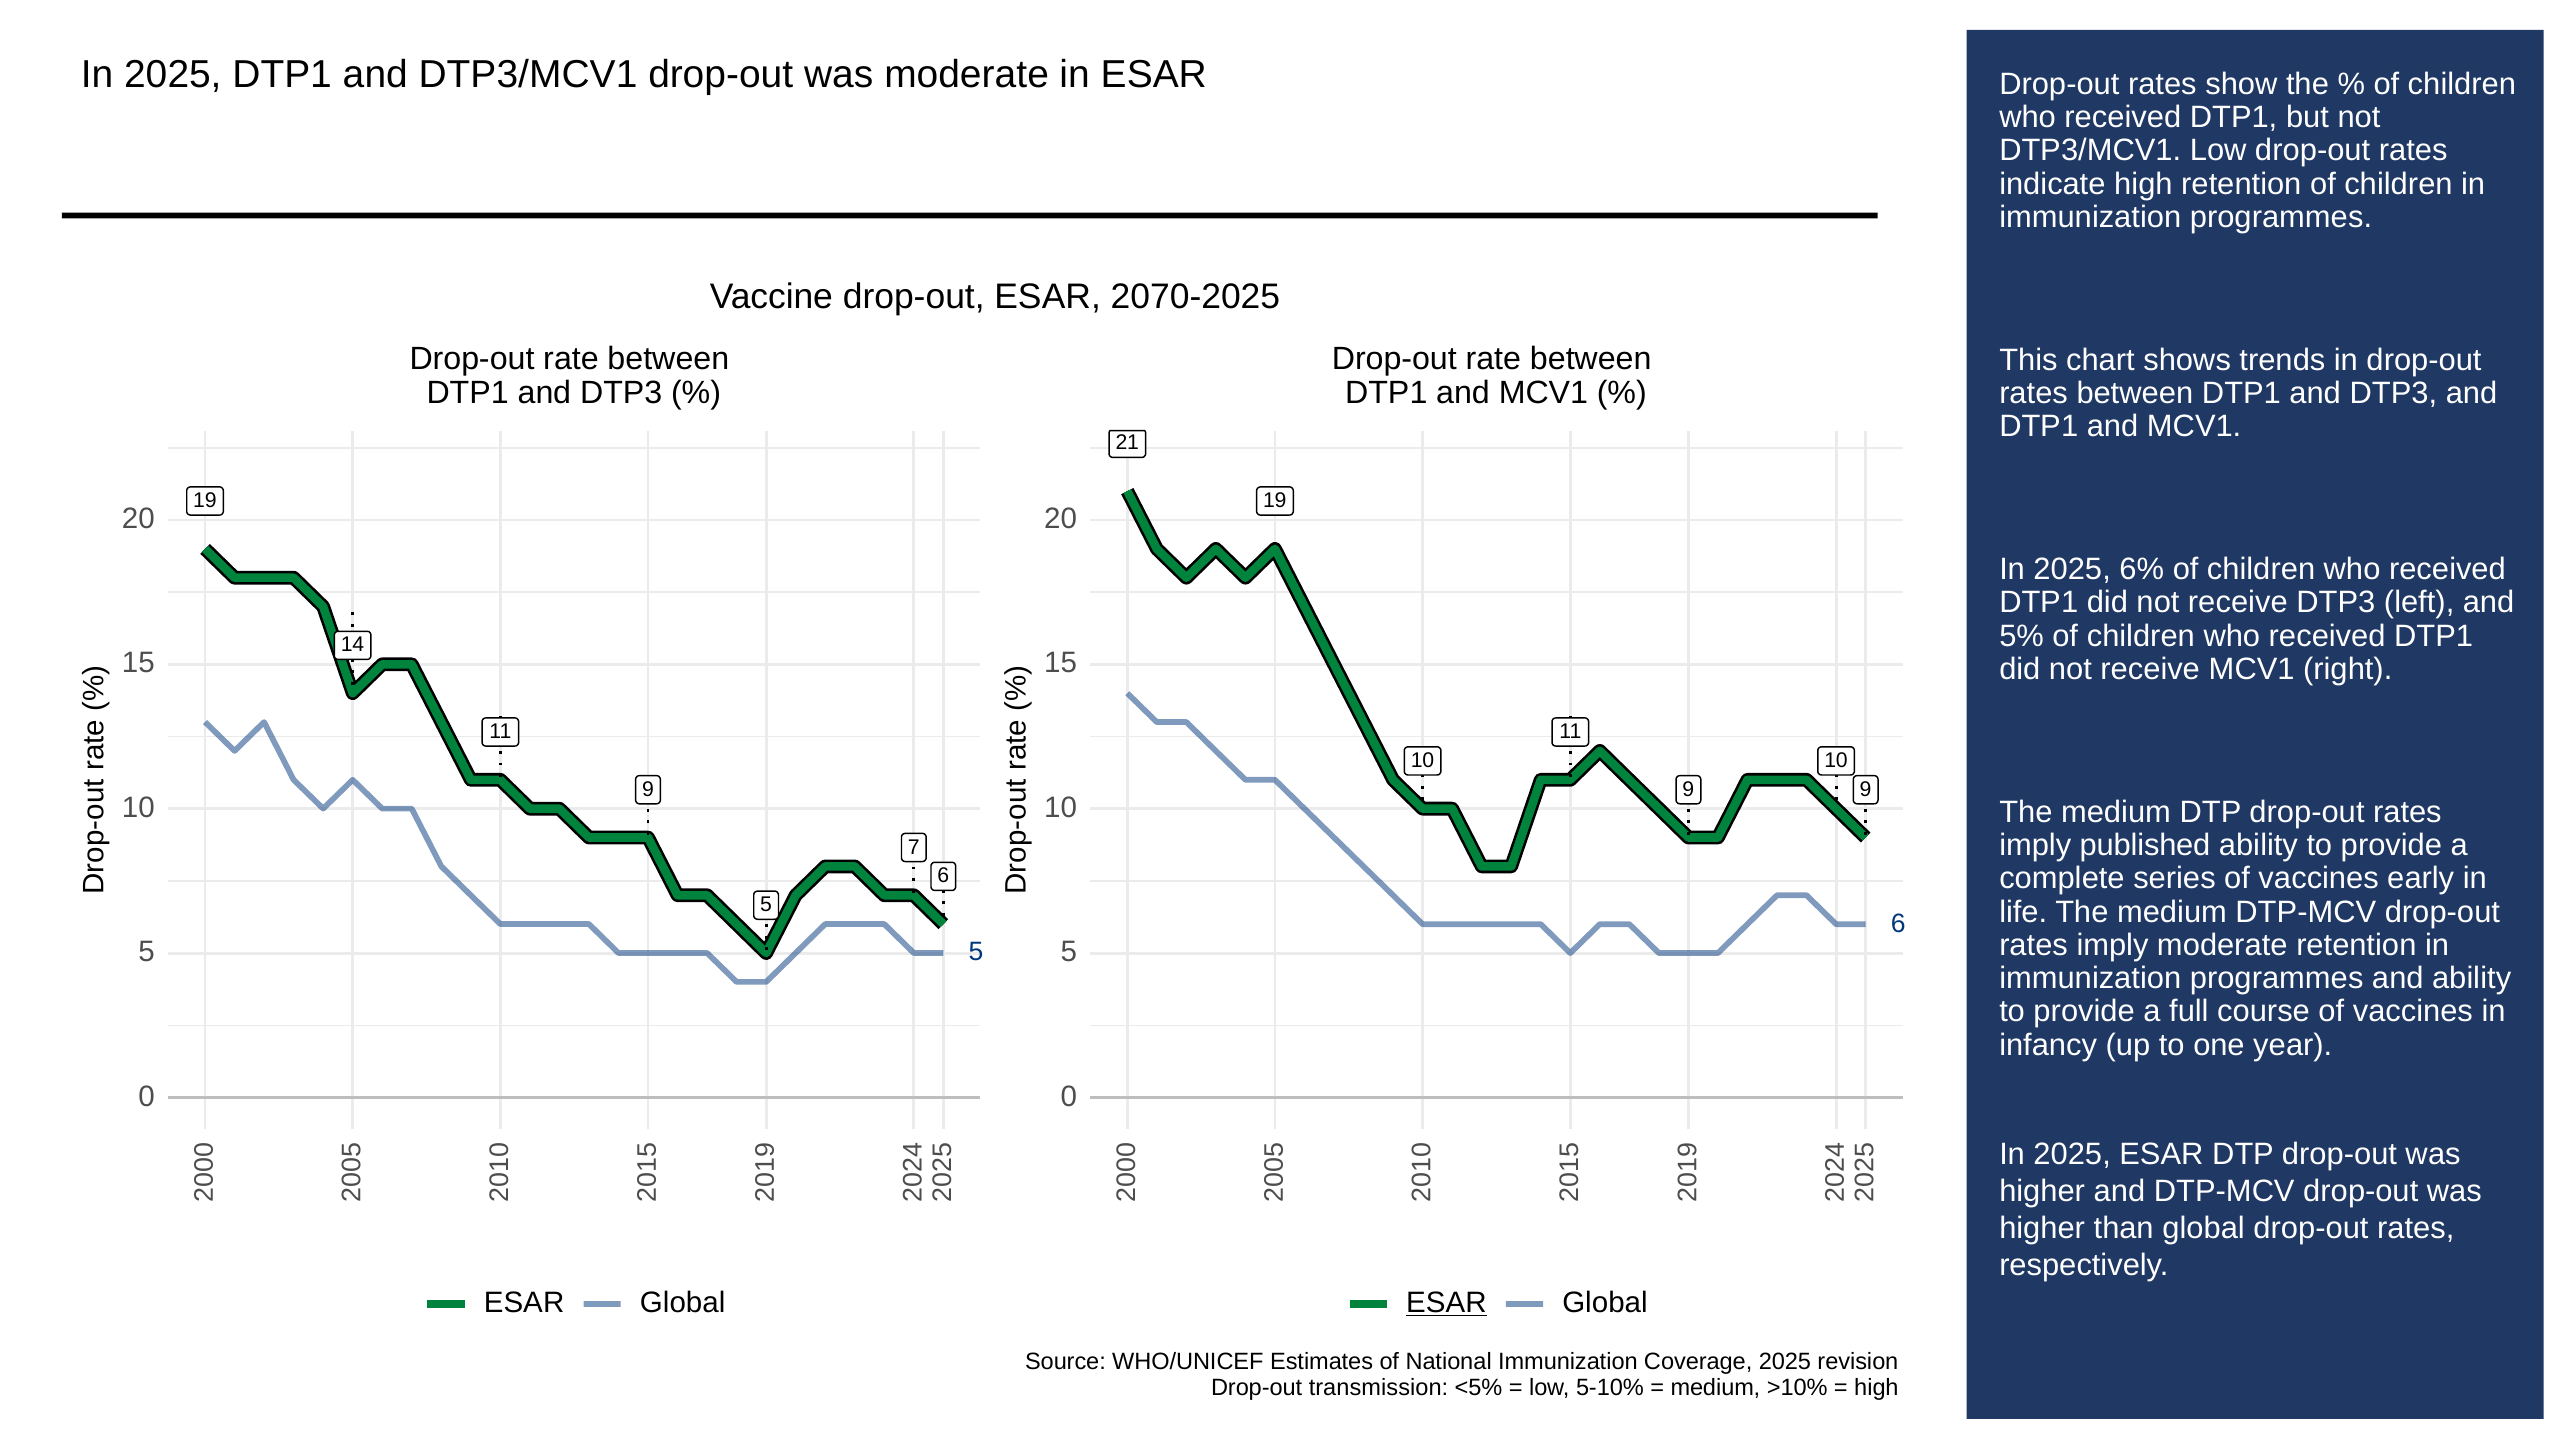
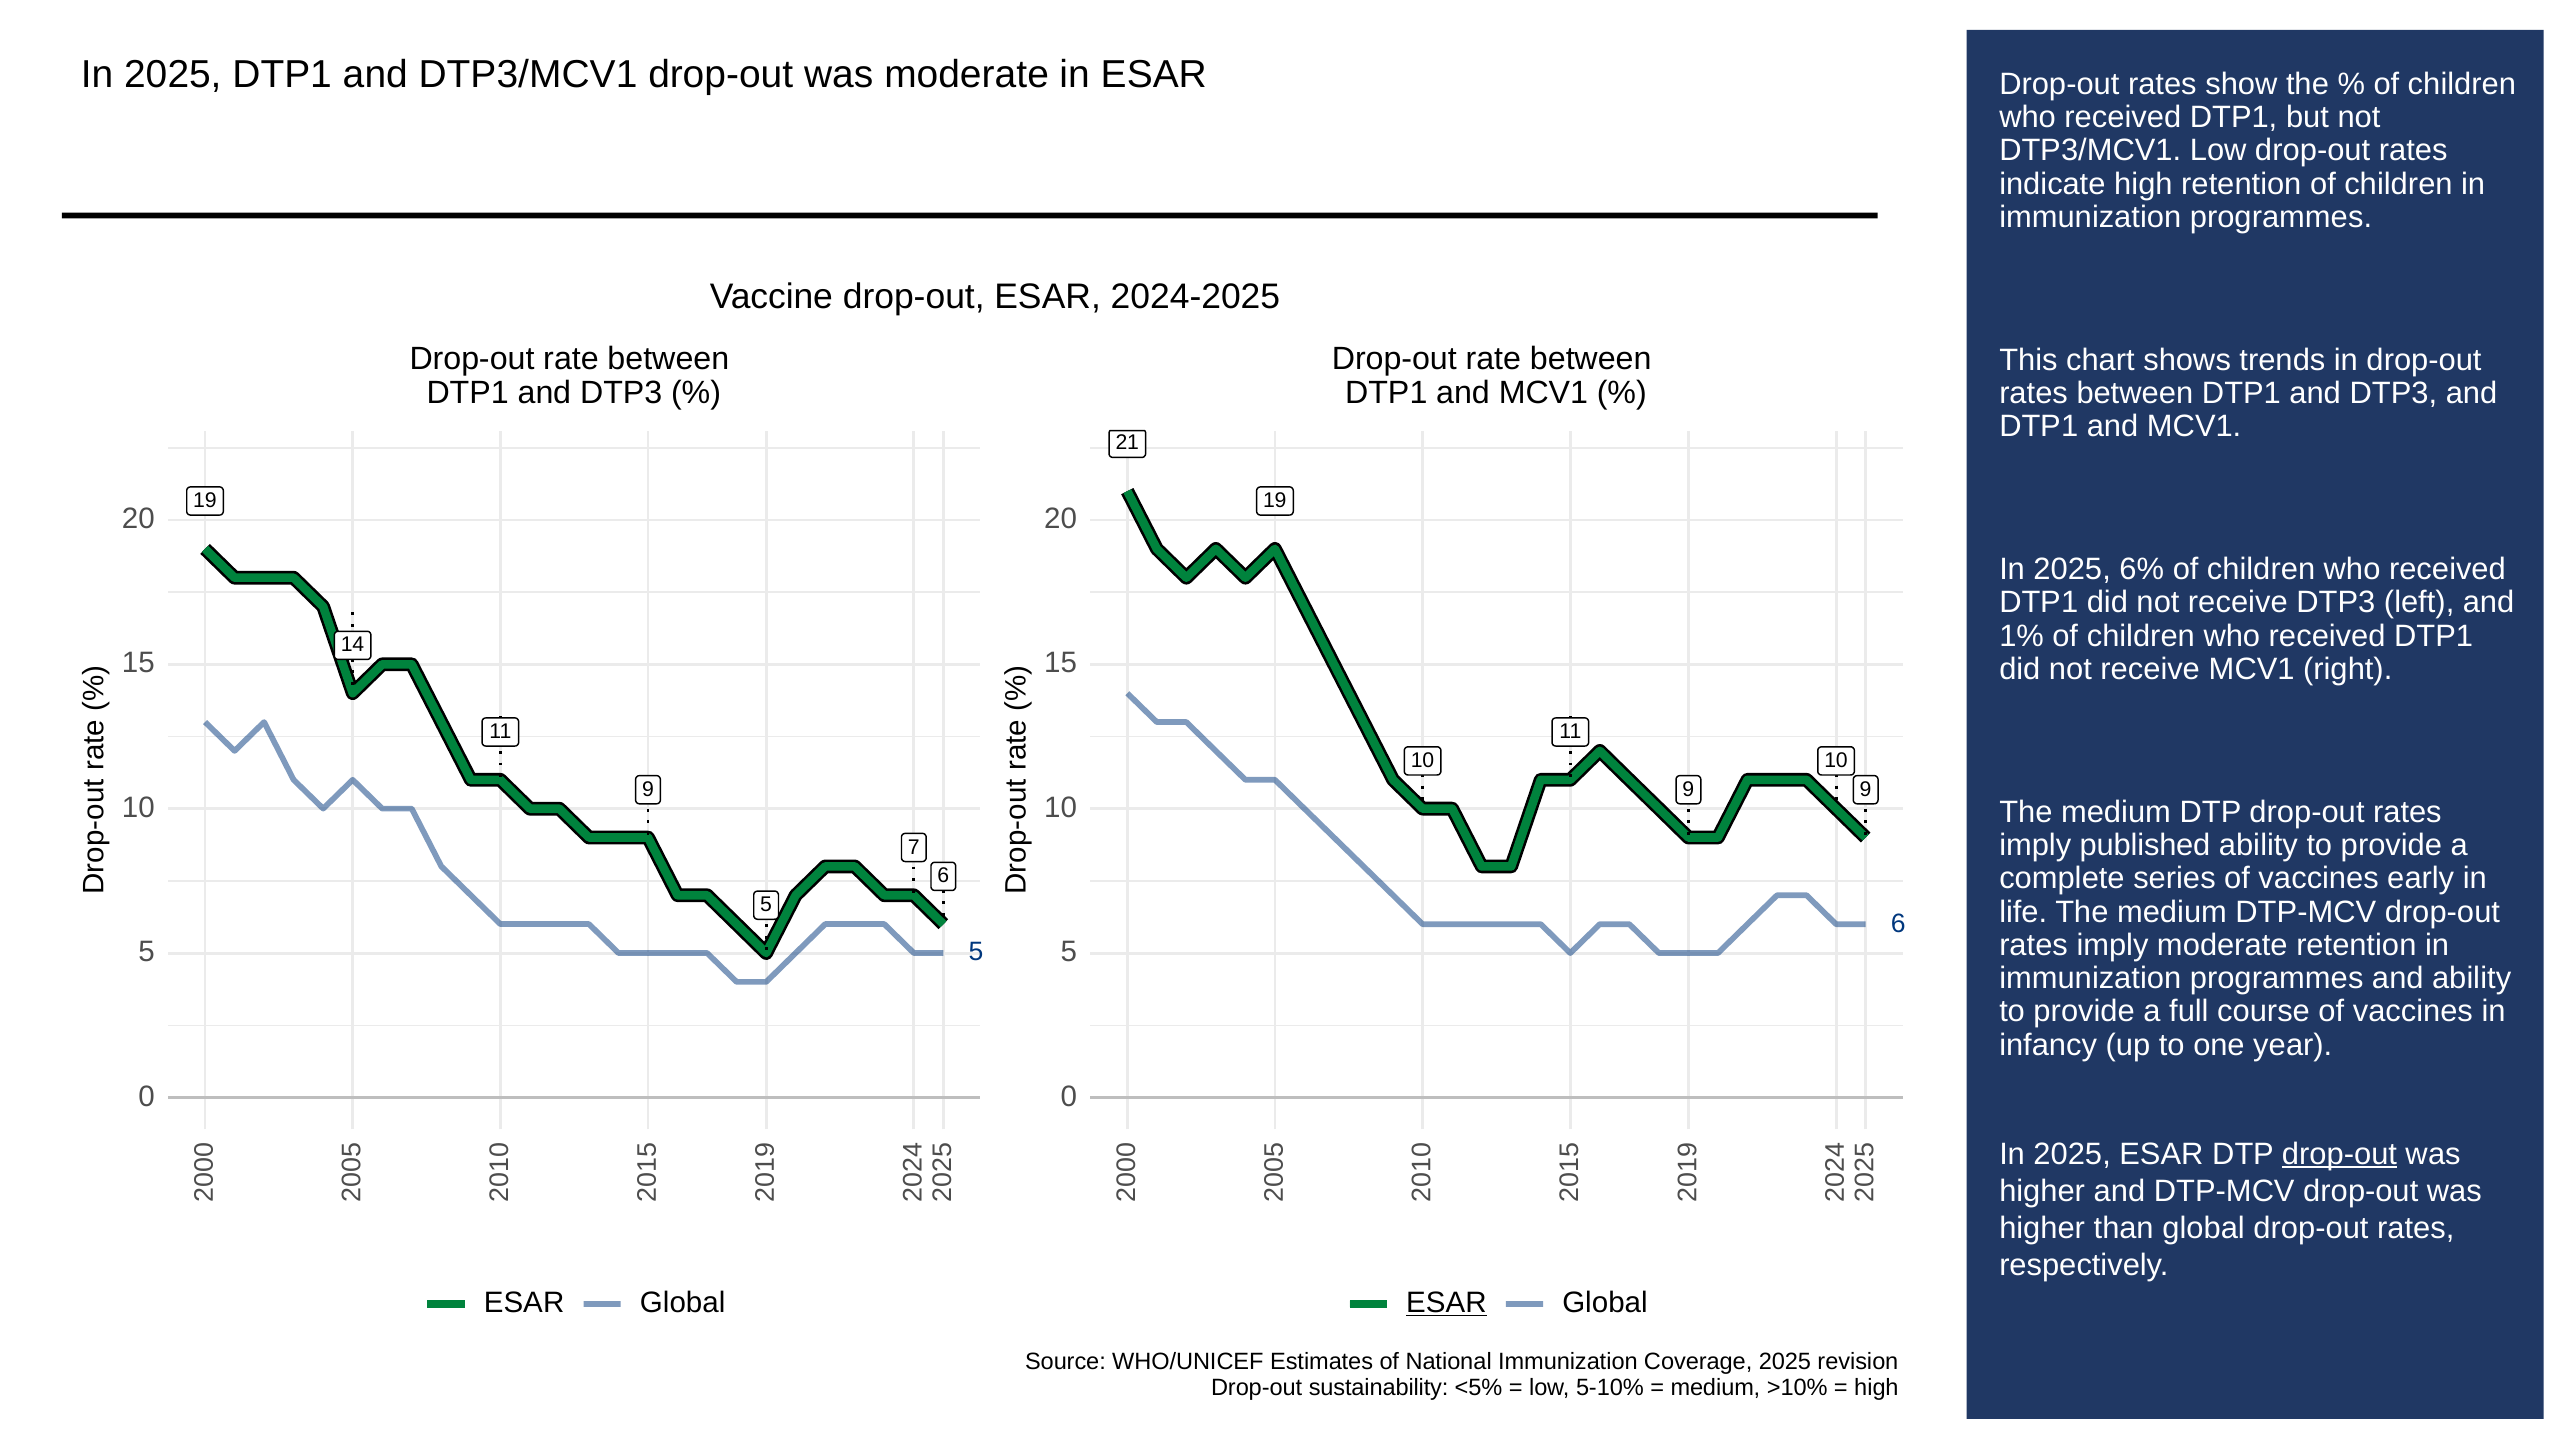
2070-2025: 2070-2025 -> 2024-2025 (1195, 297)
5%: 5% -> 1% (2022, 636)
drop-out underline: none -> present (2339, 1154)
transmission: transmission -> sustainability (1379, 1387)
